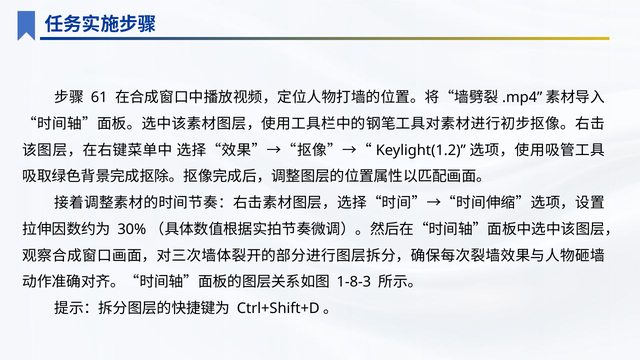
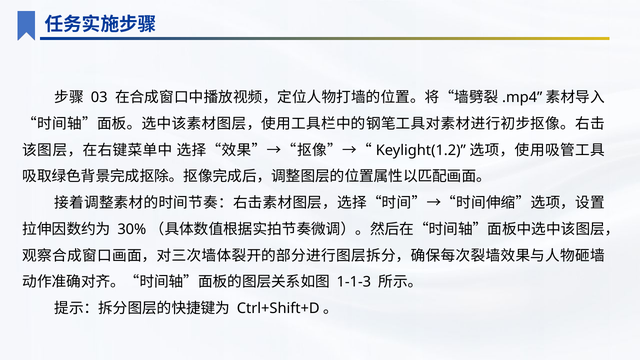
61: 61 -> 03 (99, 97)
1-8-3: 1-8-3 -> 1-1-3 (354, 282)
